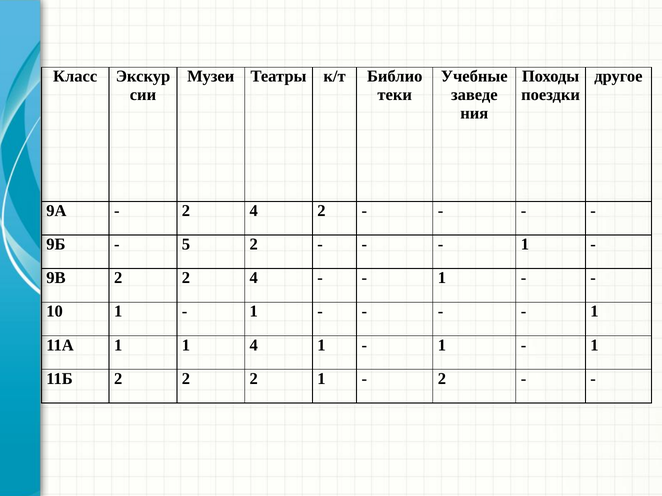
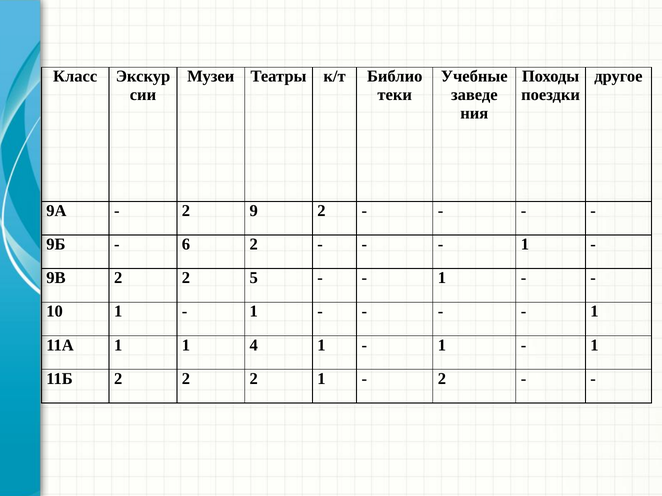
4: 4 -> 9 (254, 211)
5: 5 -> 6 (186, 245)
2 2 4: 4 -> 5 (254, 278)
